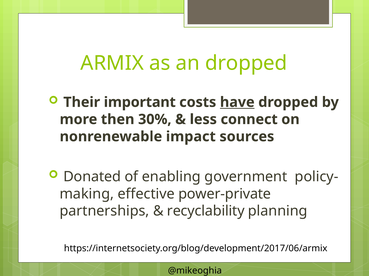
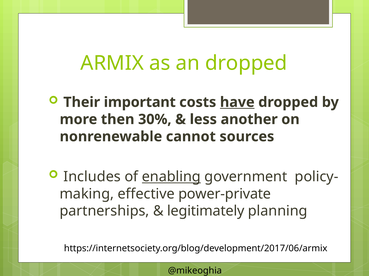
connect: connect -> another (249, 120)
impact: impact -> cannot (191, 137)
Donated: Donated -> Includes (92, 177)
enabling underline: none -> present (171, 177)
recyclability: recyclability -> legitimately (206, 212)
